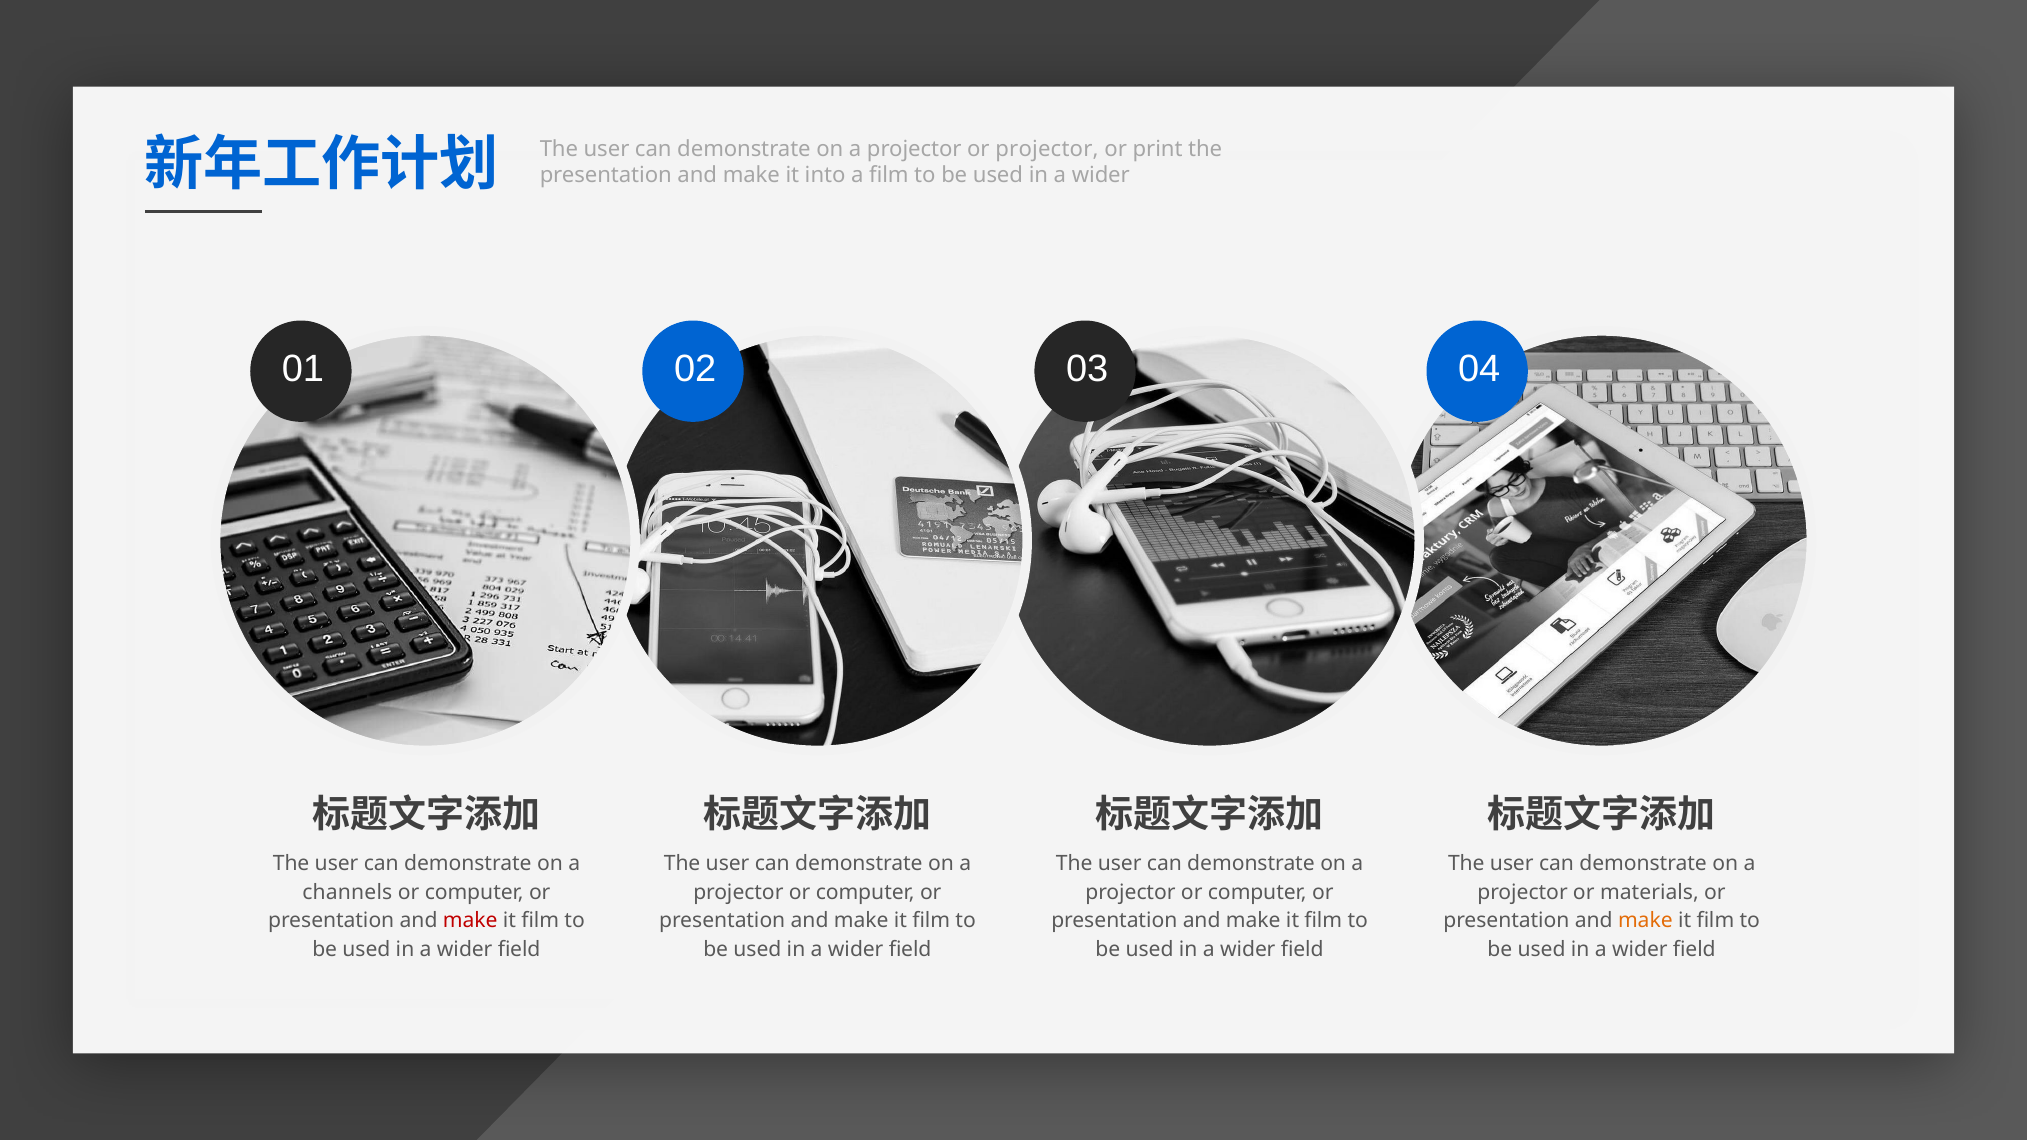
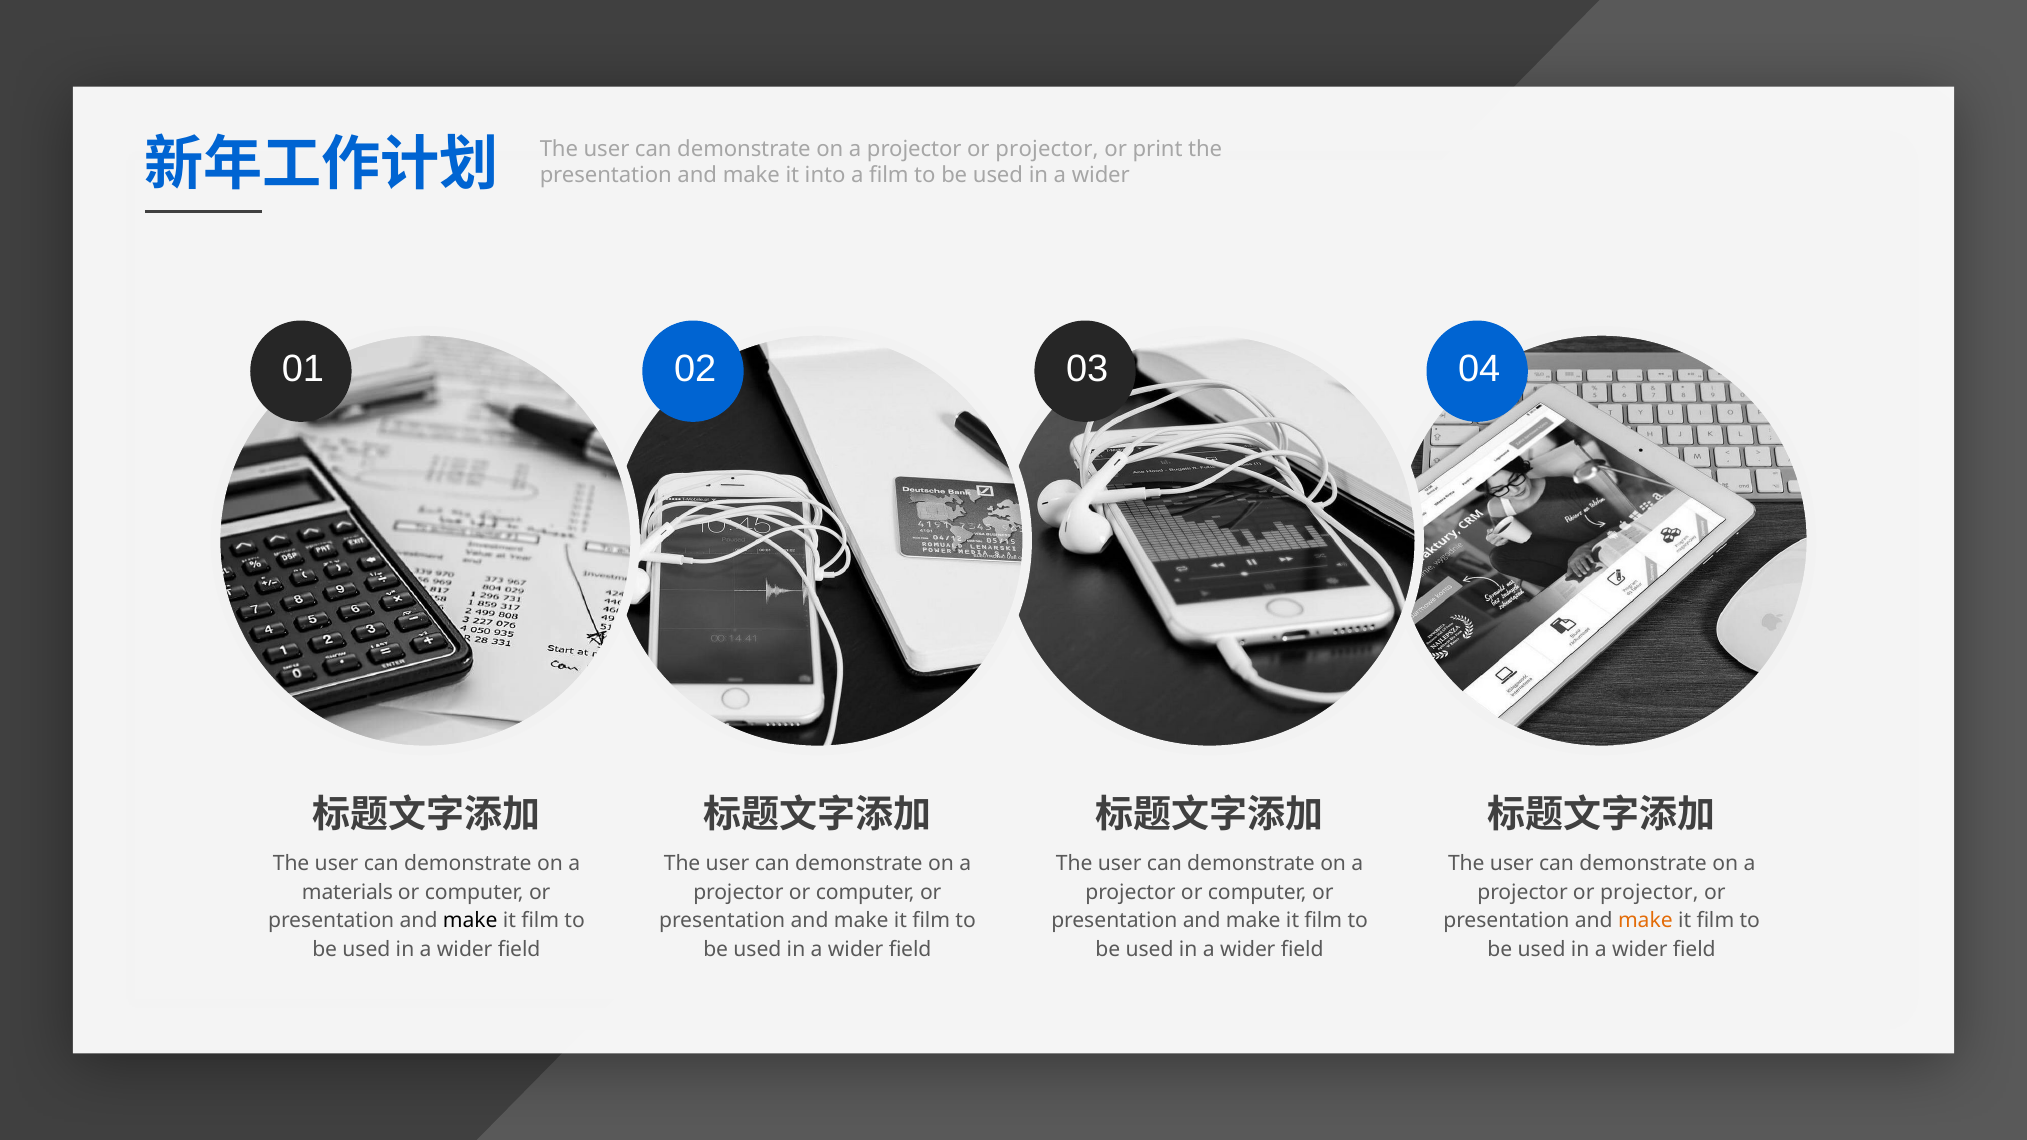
channels: channels -> materials (348, 892)
materials: materials -> projector (1649, 892)
make colour: red -> black (470, 921)
